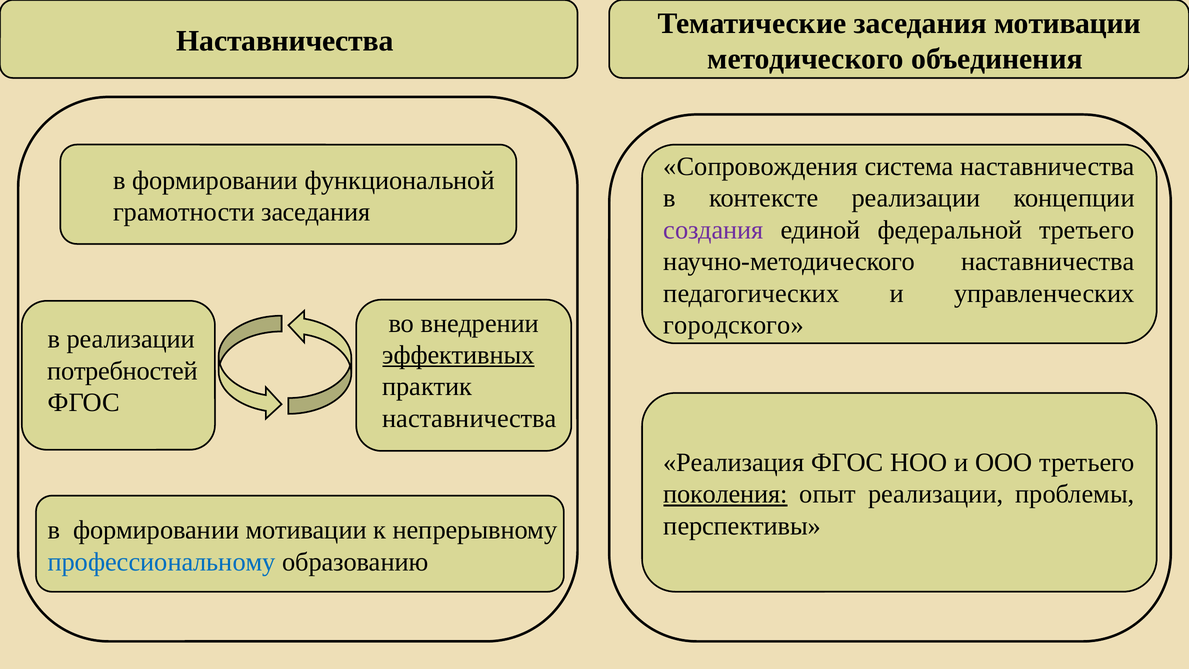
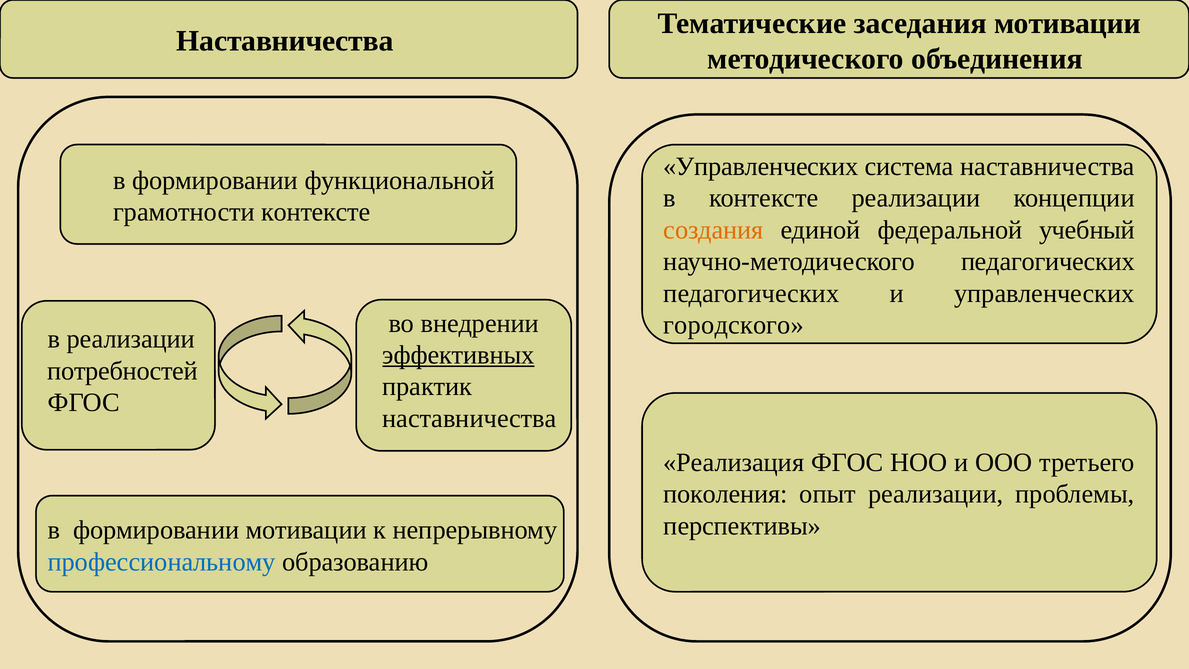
Сопровождения: Сопровождения -> Управленческих (761, 166)
грамотности заседания: заседания -> контексте (316, 212)
создания colour: purple -> orange (714, 230)
федеральной третьего: третьего -> учебный (1087, 230)
научно-методического наставничества: наставничества -> педагогических (1048, 262)
поколения underline: present -> none (725, 494)
